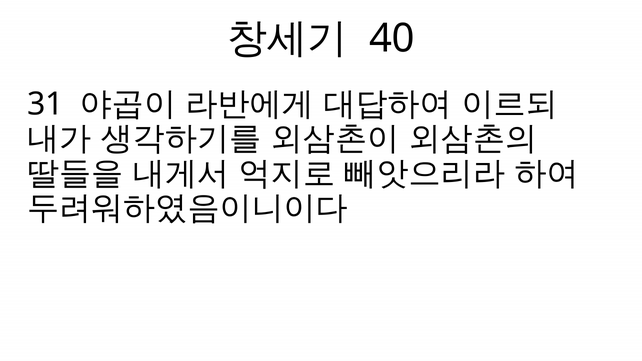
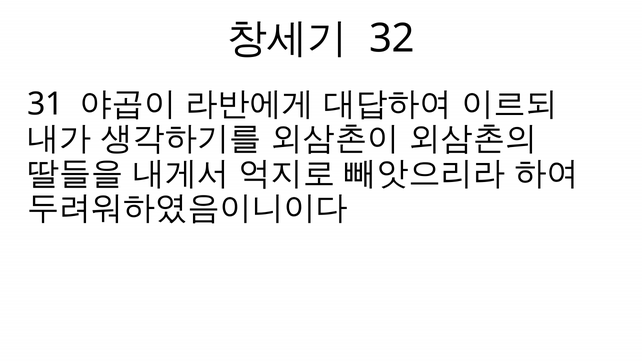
40: 40 -> 32 (392, 39)
